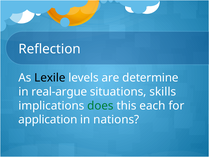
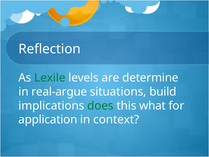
Lexile colour: black -> green (50, 78)
skills: skills -> build (163, 92)
each: each -> what (153, 106)
nations: nations -> context (116, 119)
